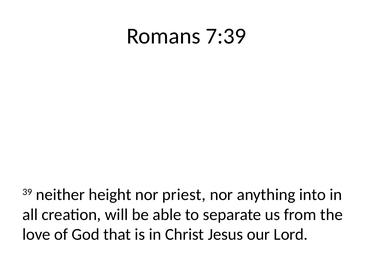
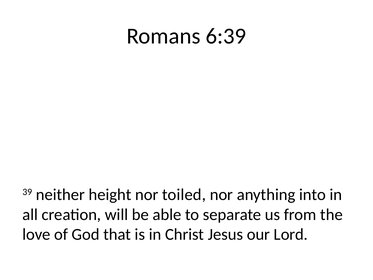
7:39: 7:39 -> 6:39 (226, 36)
priest: priest -> toiled (184, 194)
